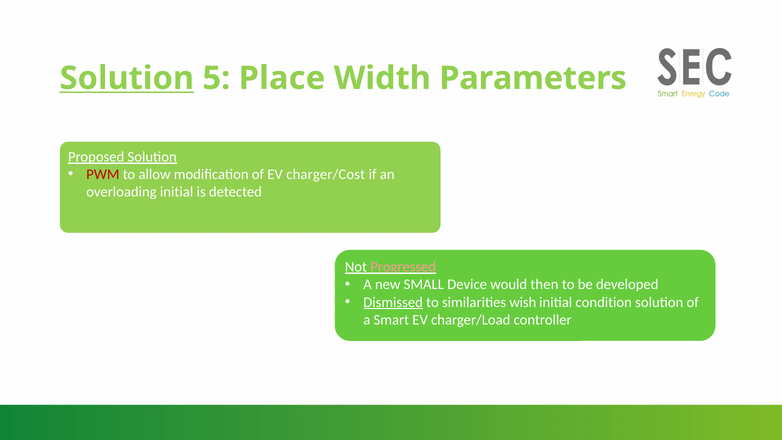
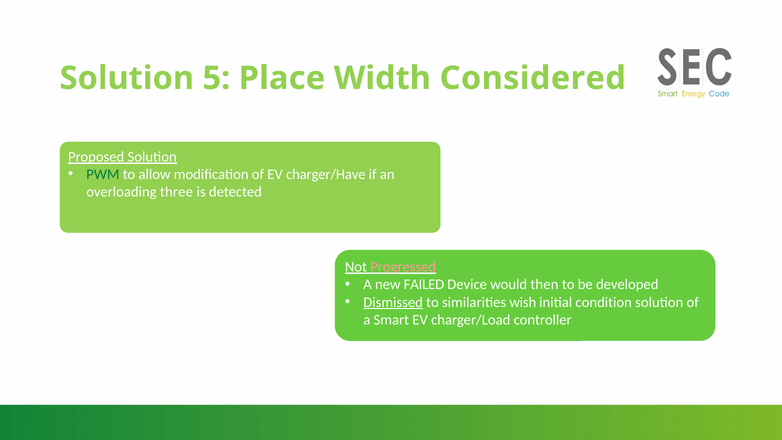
Solution underline: present -> none (127, 78)
Parameters: Parameters -> Considered (533, 78)
PWM colour: red -> green (103, 174)
charger/Cost: charger/Cost -> charger/Have (326, 174)
overloading initial: initial -> three (177, 192)
SMALL: SMALL -> FAILED (424, 285)
